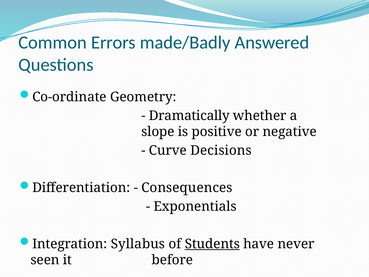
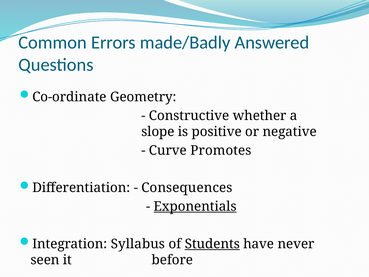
Dramatically: Dramatically -> Constructive (189, 116)
Decisions: Decisions -> Promotes (221, 150)
Exponentials underline: none -> present (195, 206)
